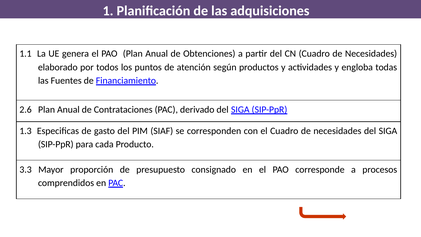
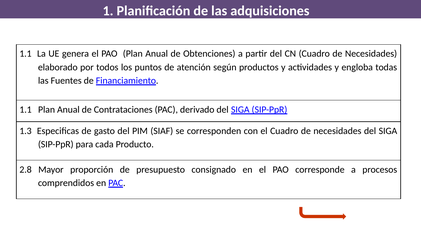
2.6: 2.6 -> 1.1 (26, 110)
3.3: 3.3 -> 2.8 (26, 169)
